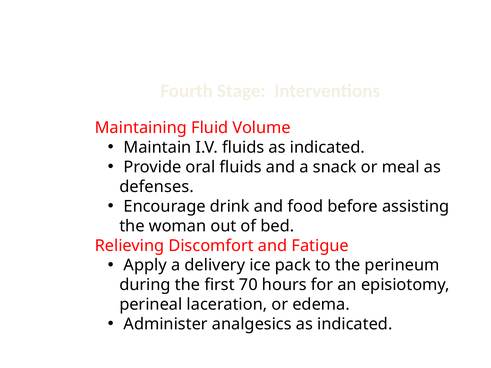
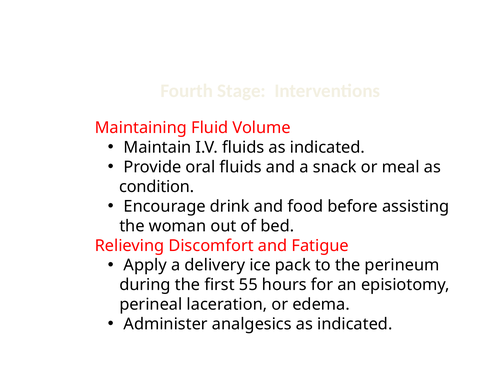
defenses: defenses -> condition (157, 187)
70: 70 -> 55 (248, 285)
